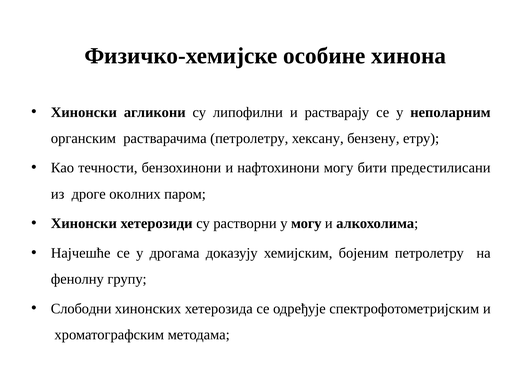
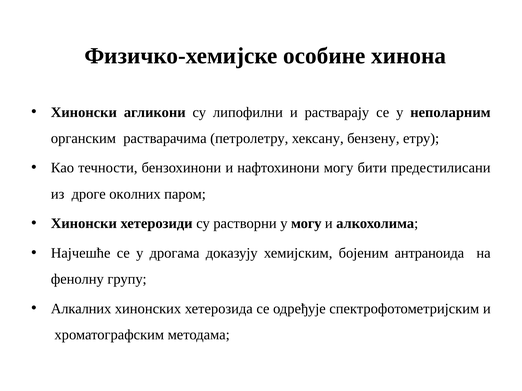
бојеним петролетру: петролетру -> антраноида (429, 253)
Слободни: Слободни -> Алкалних (81, 309)
